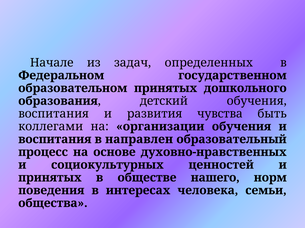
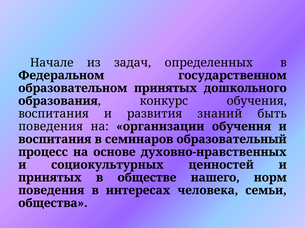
детский: детский -> конкурс (164, 101)
чувства: чувства -> знаний (220, 114)
коллегами: коллегами -> поведения (51, 127)
направлен: направлен -> семинаров (139, 140)
